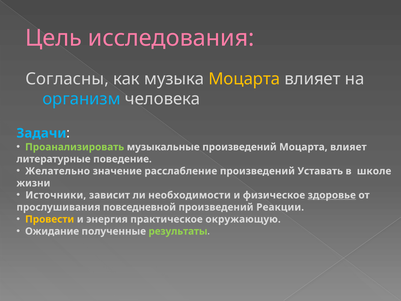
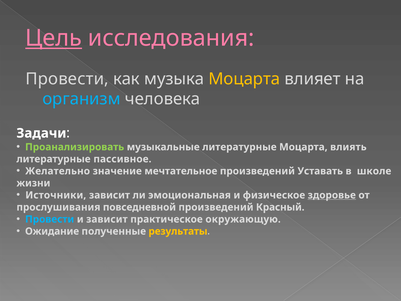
Цель underline: none -> present (54, 38)
Согласны: Согласны -> Провести (67, 79)
Задачи colour: light blue -> white (41, 133)
музыкальные произведений: произведений -> литературные (239, 147)
влияет: влияет -> влиять (348, 147)
поведение: поведение -> пассивное (122, 159)
расслабление: расслабление -> мечтательное (181, 171)
необходимости: необходимости -> эмоциональная (190, 195)
Реакции: Реакции -> Красный (280, 207)
Провести colour: yellow -> light blue (50, 219)
и энергия: энергия -> зависит (107, 219)
результаты colour: light green -> yellow (178, 231)
